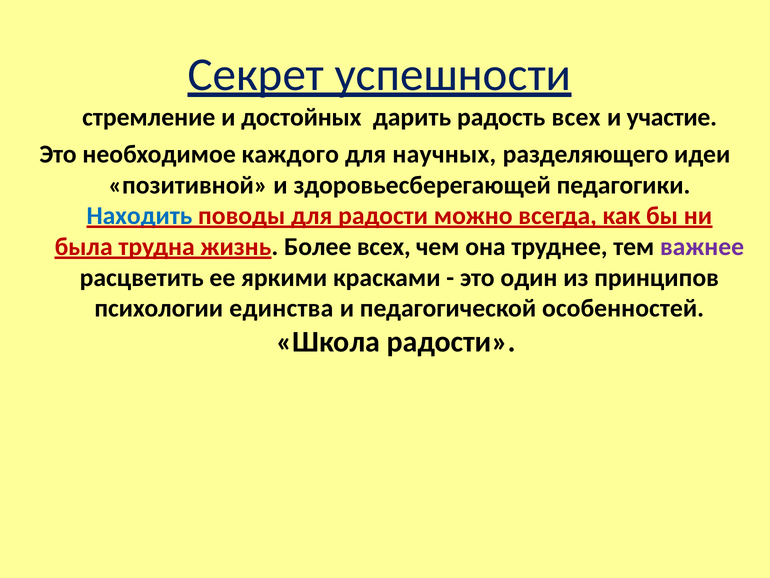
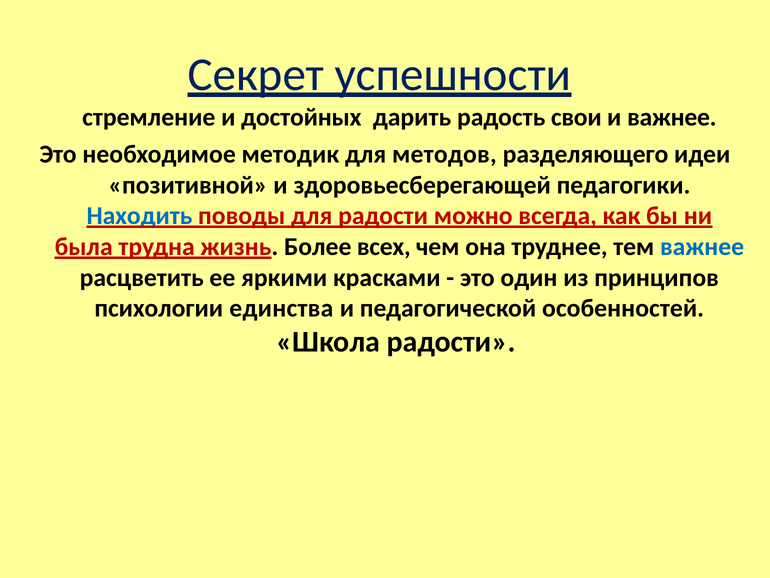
радость всех: всех -> свои (576, 117)
и участие: участие -> важнее (672, 117)
каждого: каждого -> методик (290, 154)
научных: научных -> методов (444, 154)
важнее colour: purple -> blue (702, 247)
